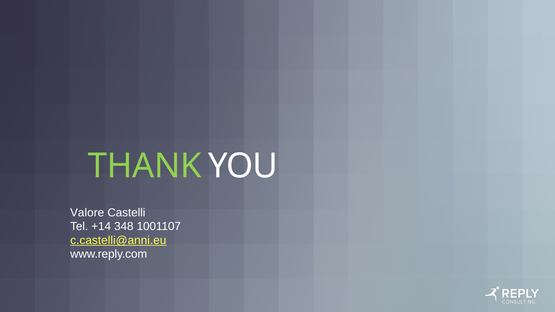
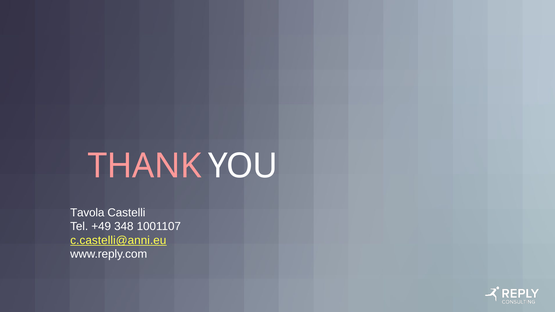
THANK colour: light green -> pink (145, 166)
Valore: Valore -> Tavola (87, 213)
+14: +14 -> +49 (101, 227)
